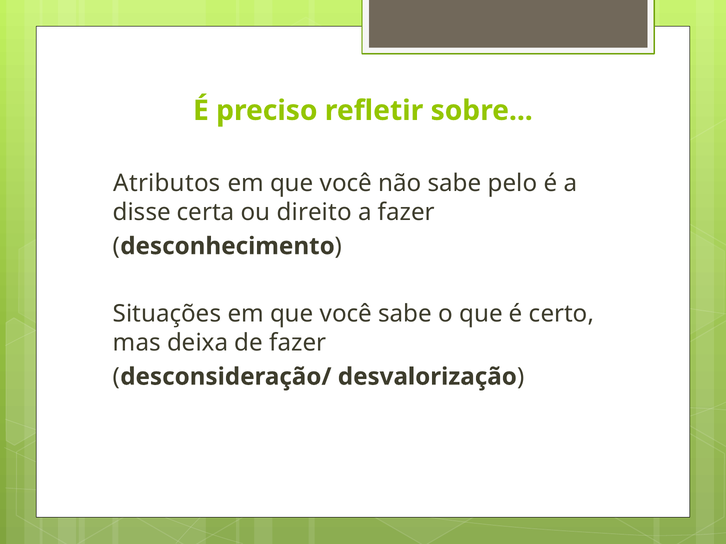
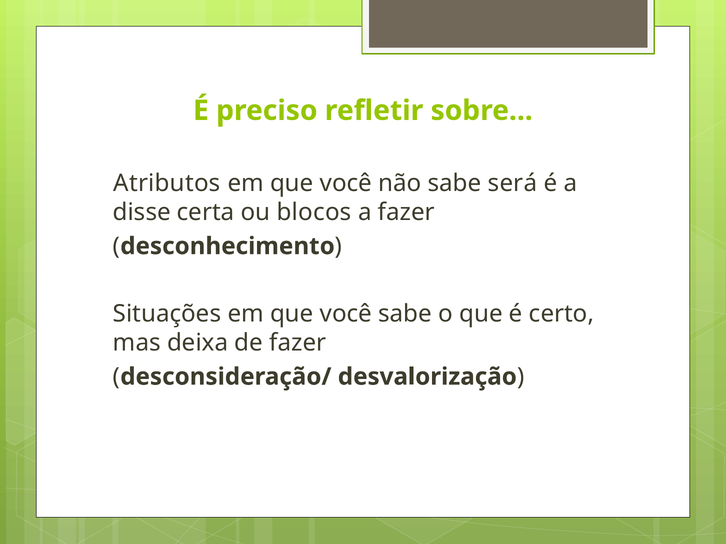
pelo: pelo -> será (513, 183)
direito: direito -> blocos (314, 213)
